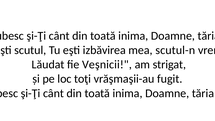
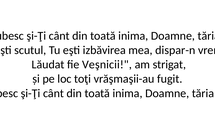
scutul-n: scutul-n -> dispar-n (175, 50)
